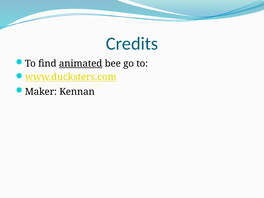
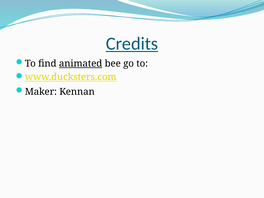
Credits underline: none -> present (132, 44)
